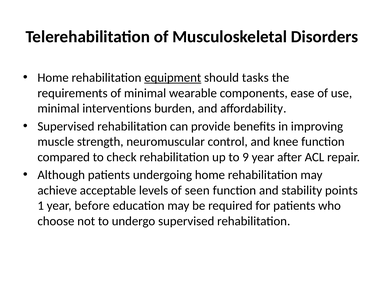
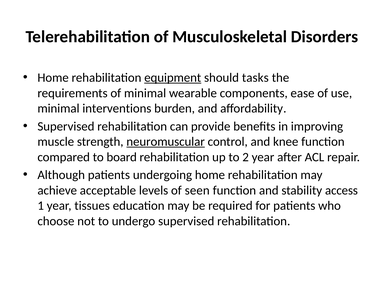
neuromuscular underline: none -> present (166, 142)
check: check -> board (122, 157)
9: 9 -> 2 (246, 157)
points: points -> access (341, 190)
before: before -> tissues (92, 206)
